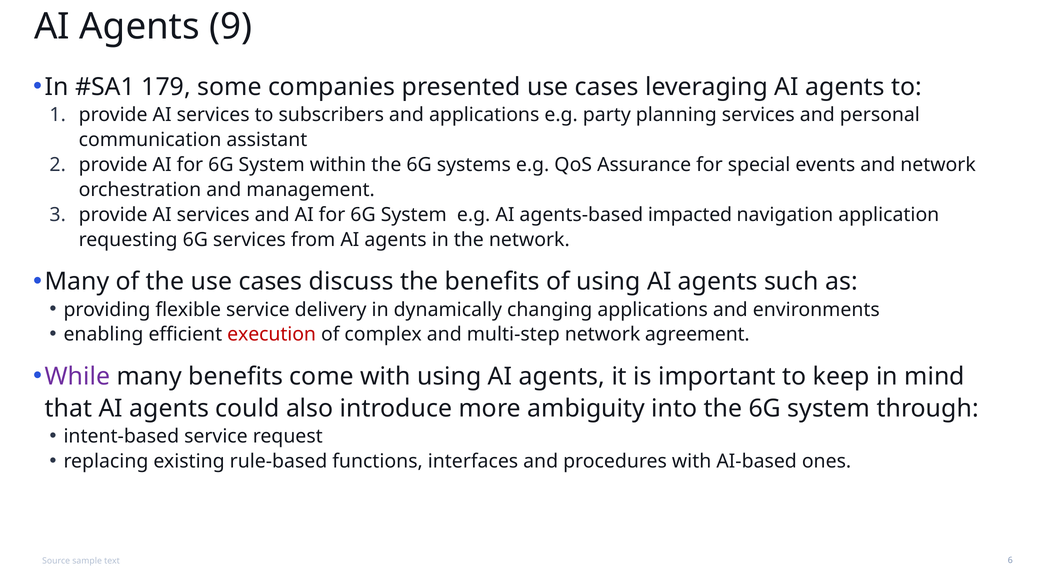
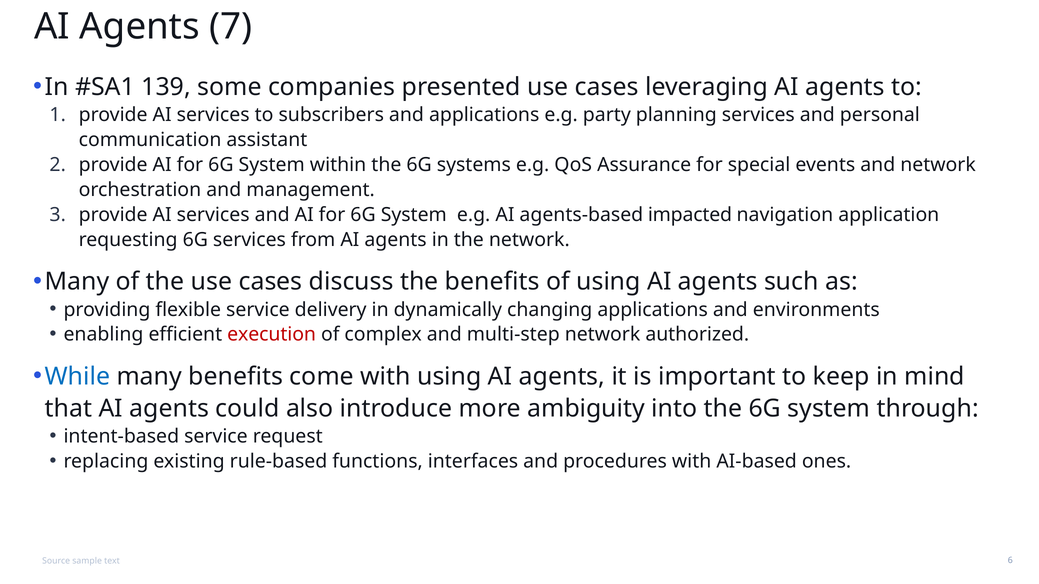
9: 9 -> 7 (231, 27)
179: 179 -> 139 (166, 87)
agreement: agreement -> authorized (697, 335)
While colour: purple -> blue (78, 377)
